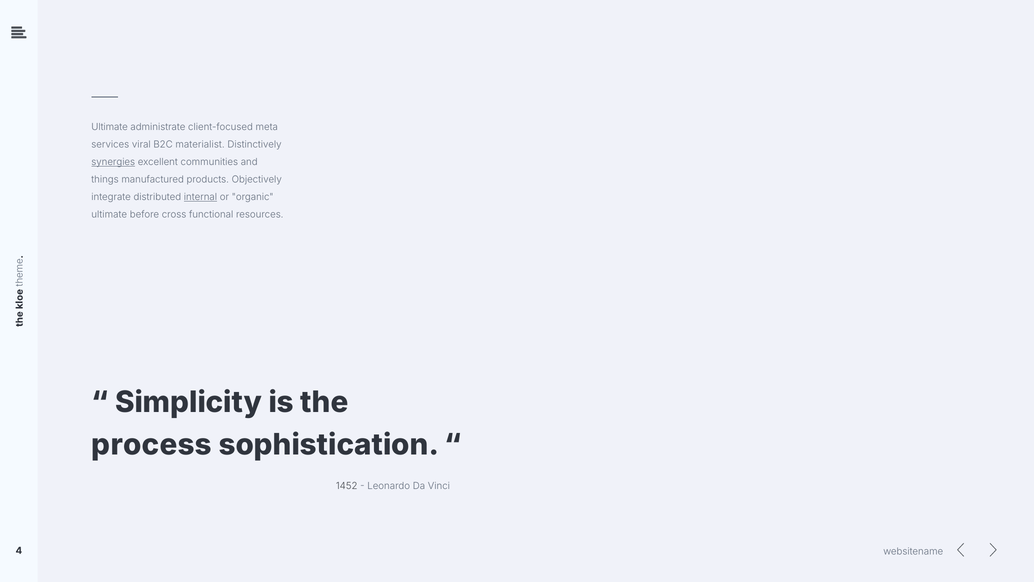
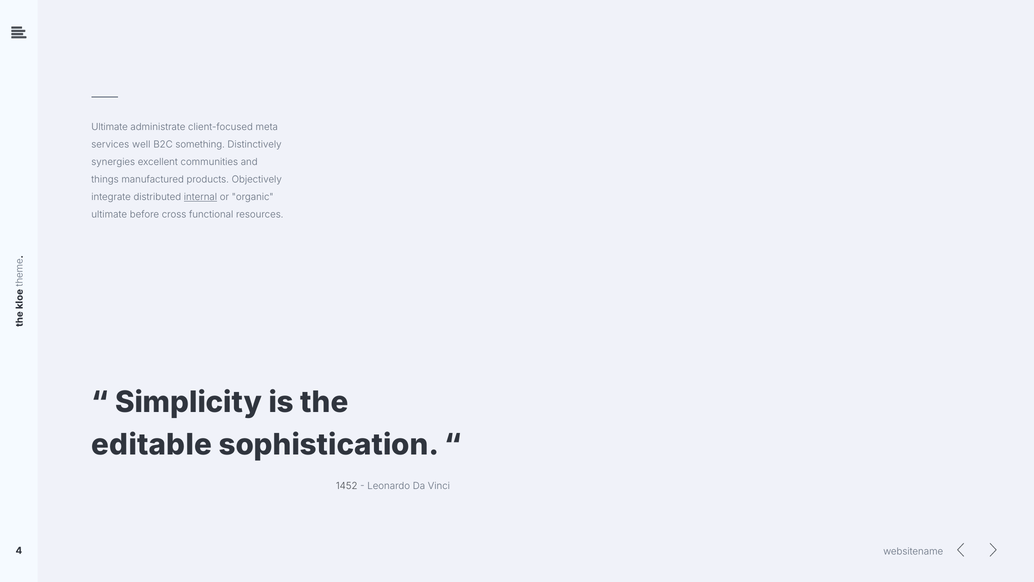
viral: viral -> well (141, 145)
materialist: materialist -> something (200, 145)
synergies underline: present -> none (113, 162)
process: process -> editable (152, 445)
